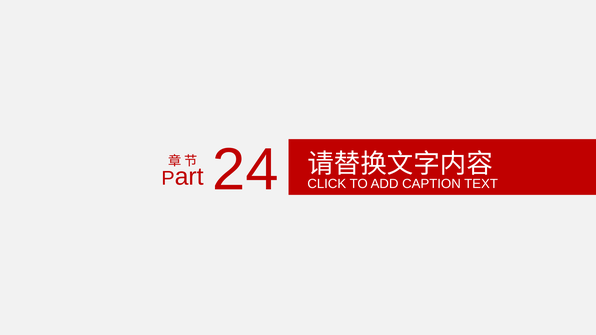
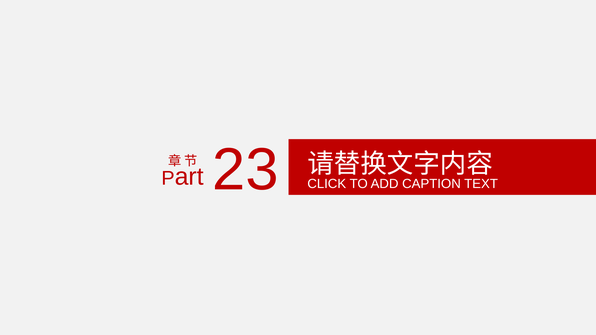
24: 24 -> 23 (245, 170)
